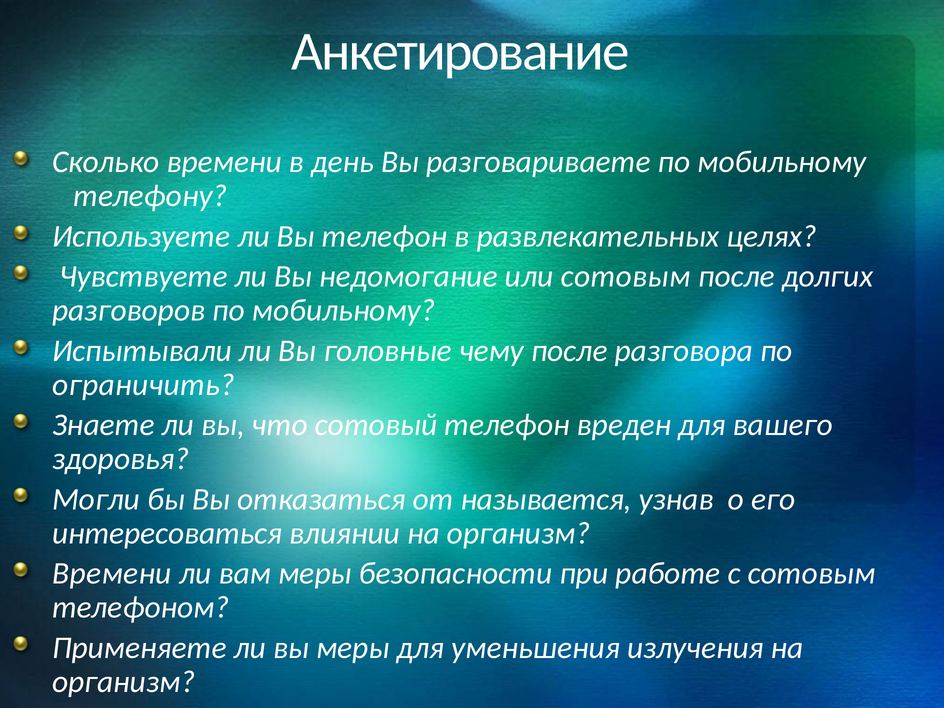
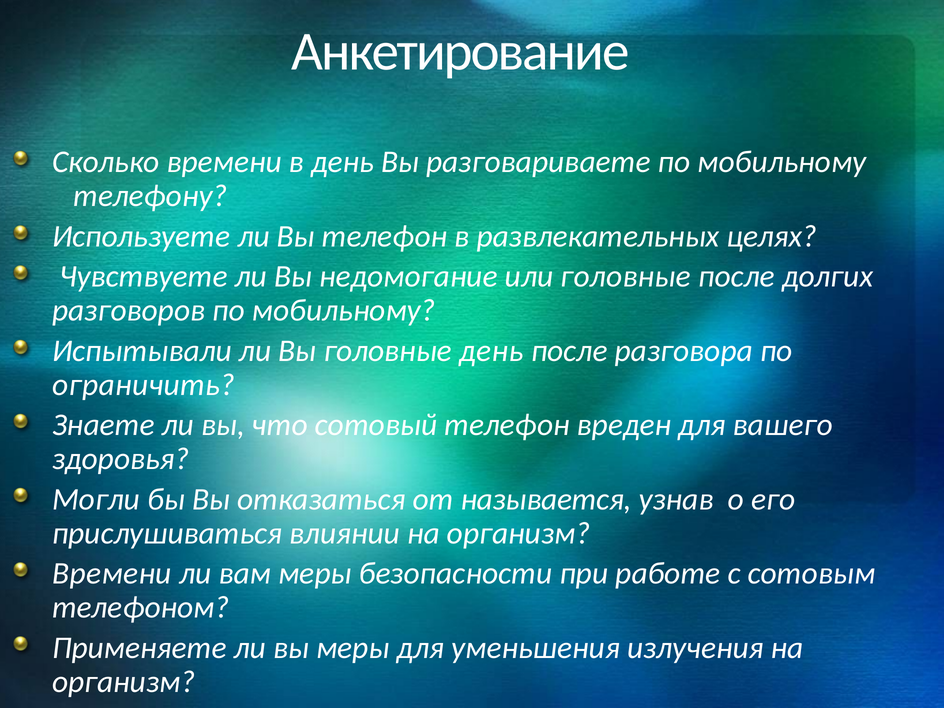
или сотовым: сотовым -> головные (626, 277)
головные чему: чему -> день (491, 351)
интересоваться: интересоваться -> прислушиваться (167, 533)
